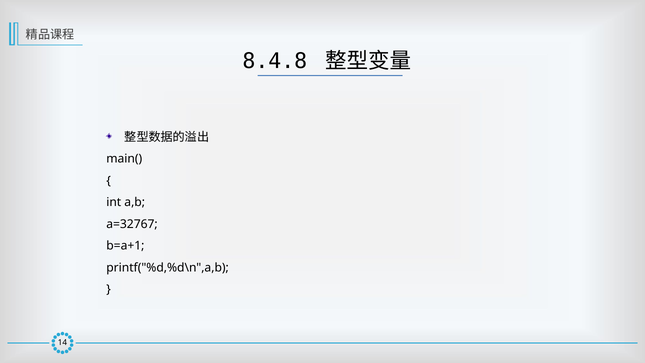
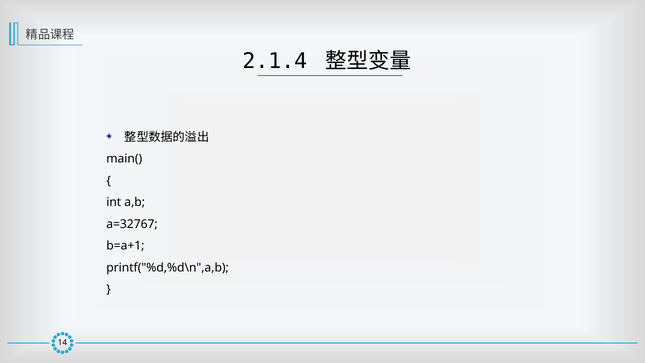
8.4.8: 8.4.8 -> 2.1.4 (275, 61)
